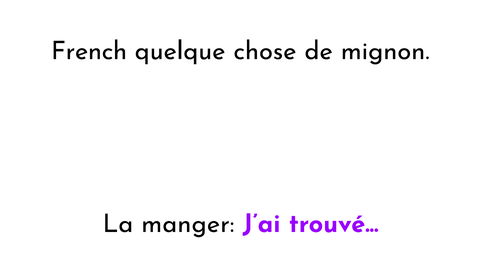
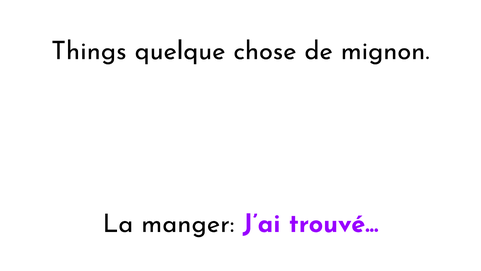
French: French -> Things (89, 51)
